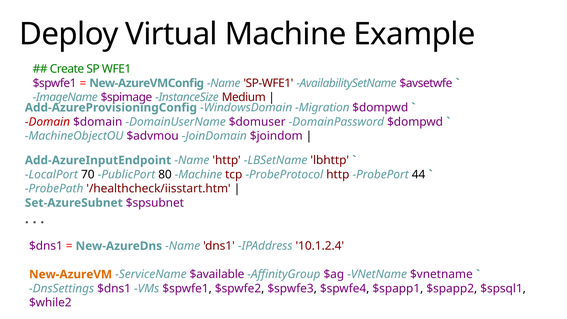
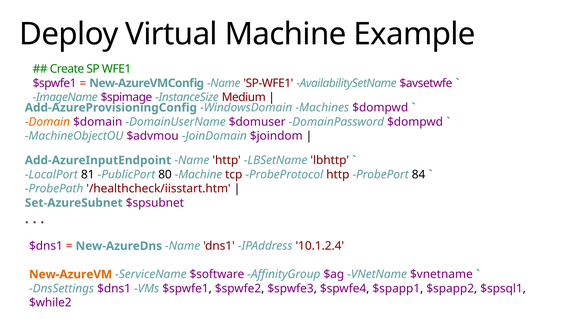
Migration: Migration -> Machines (322, 108)
Domain colour: red -> orange (47, 122)
70: 70 -> 81 (88, 175)
44: 44 -> 84 (419, 175)
$available: $available -> $software (217, 274)
